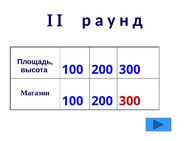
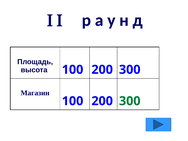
300 colour: red -> green (130, 101)
